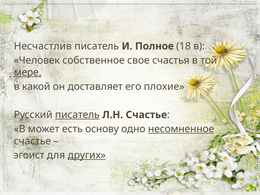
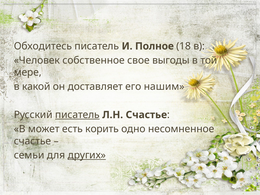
Несчастлив: Несчастлив -> Обходитесь (43, 46)
счастья: счастья -> выгоды (171, 60)
мере underline: present -> none (28, 72)
плохие: плохие -> нашим (164, 87)
основу: основу -> корить (102, 129)
несомненное underline: present -> none (181, 129)
эгоист: эгоист -> семьи (29, 155)
